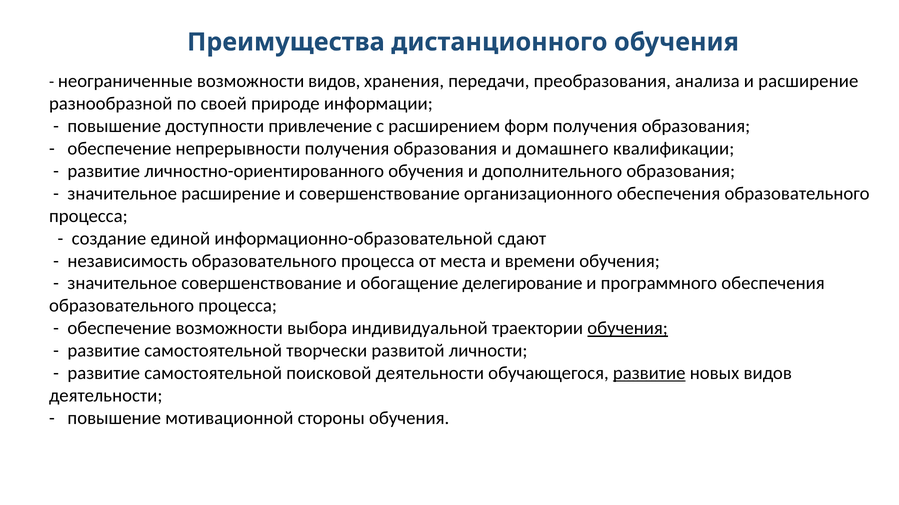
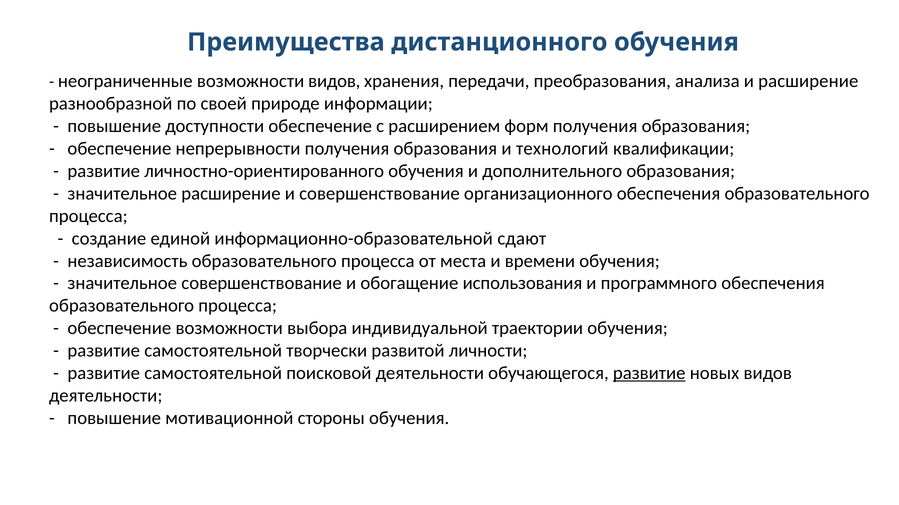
доступности привлечение: привлечение -> обеспечение (320, 126)
домашнего: домашнего -> технологий (562, 149)
делегирование: делегирование -> использования (522, 284)
обучения underline: present -> none (628, 329)
